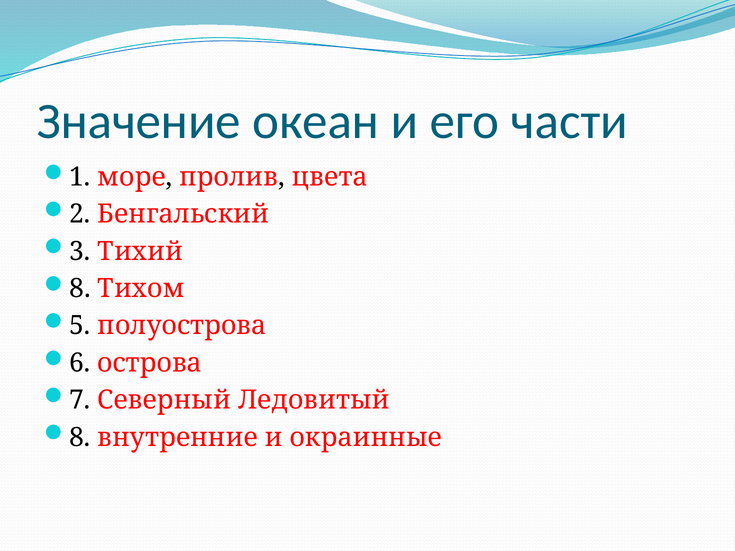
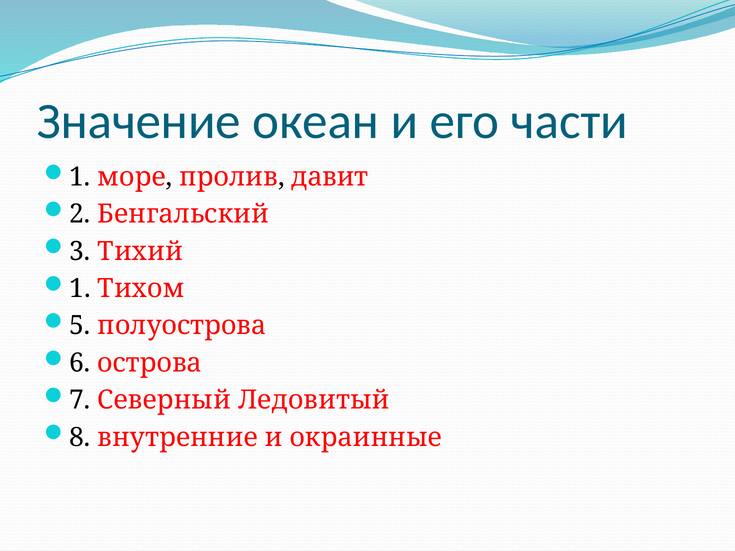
цвета: цвета -> давит (330, 177)
8: 8 -> 1 (80, 289)
